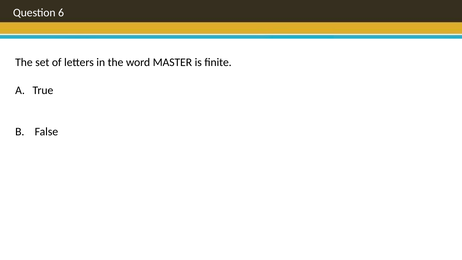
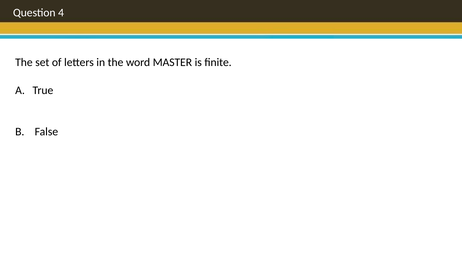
6: 6 -> 4 (61, 13)
